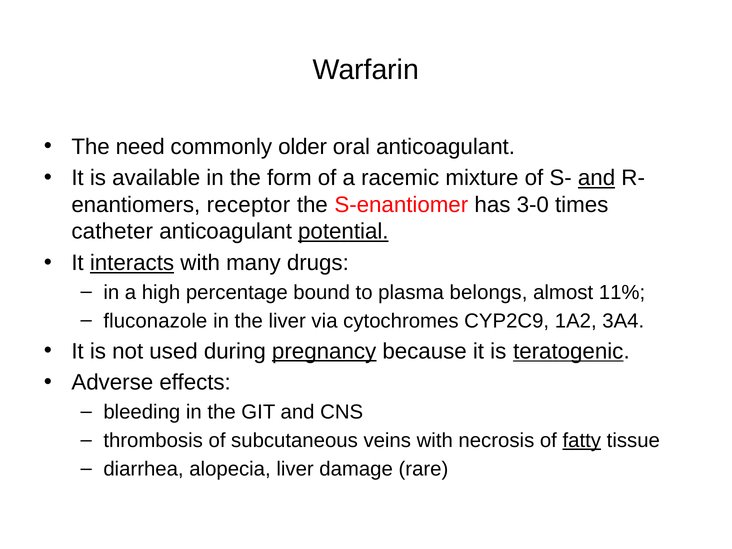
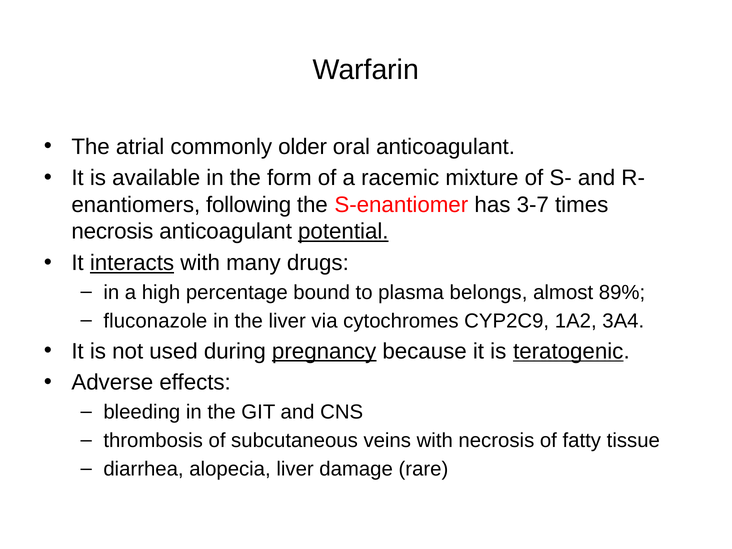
need: need -> atrial (140, 147)
and underline: present -> none (597, 178)
receptor: receptor -> following (249, 205)
3-0: 3-0 -> 3-7 (533, 205)
catheter: catheter -> necrosis (112, 232)
11%: 11% -> 89% (622, 292)
fatty underline: present -> none (582, 440)
